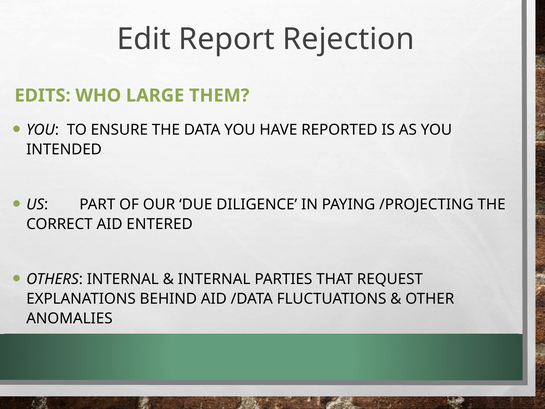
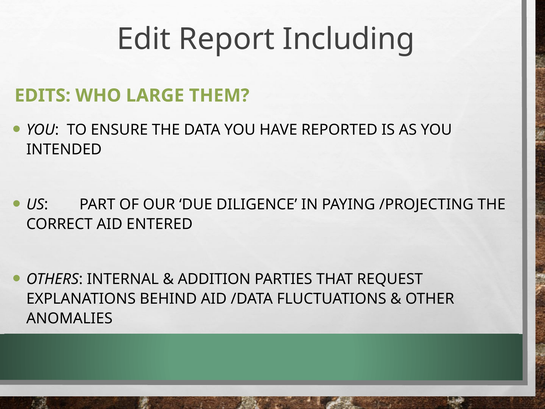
Rejection: Rejection -> Including (349, 39)
INTERNAL: INTERNAL -> ADDITION (214, 279)
